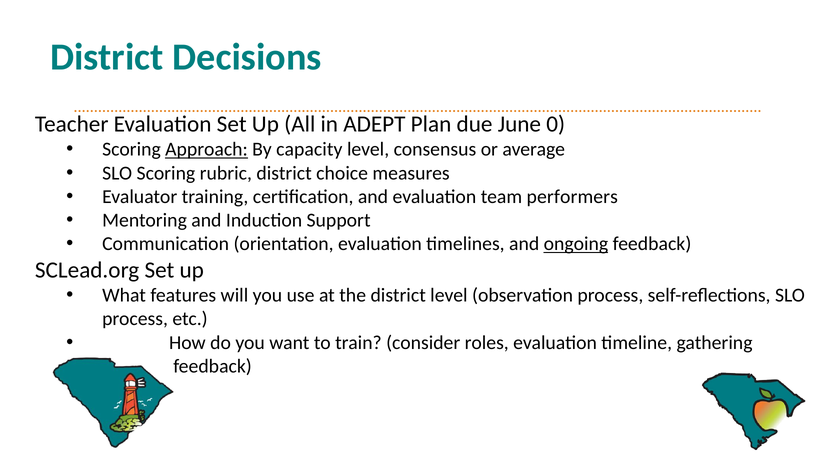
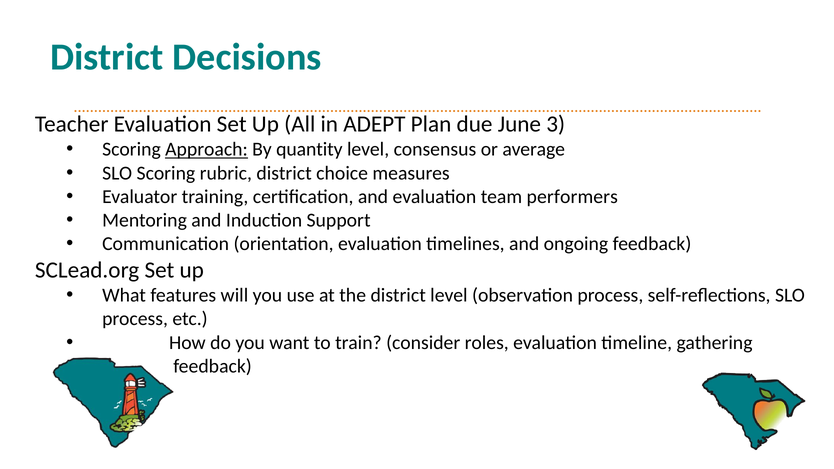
0: 0 -> 3 (556, 124)
capacity: capacity -> quantity (309, 149)
ongoing underline: present -> none (576, 244)
